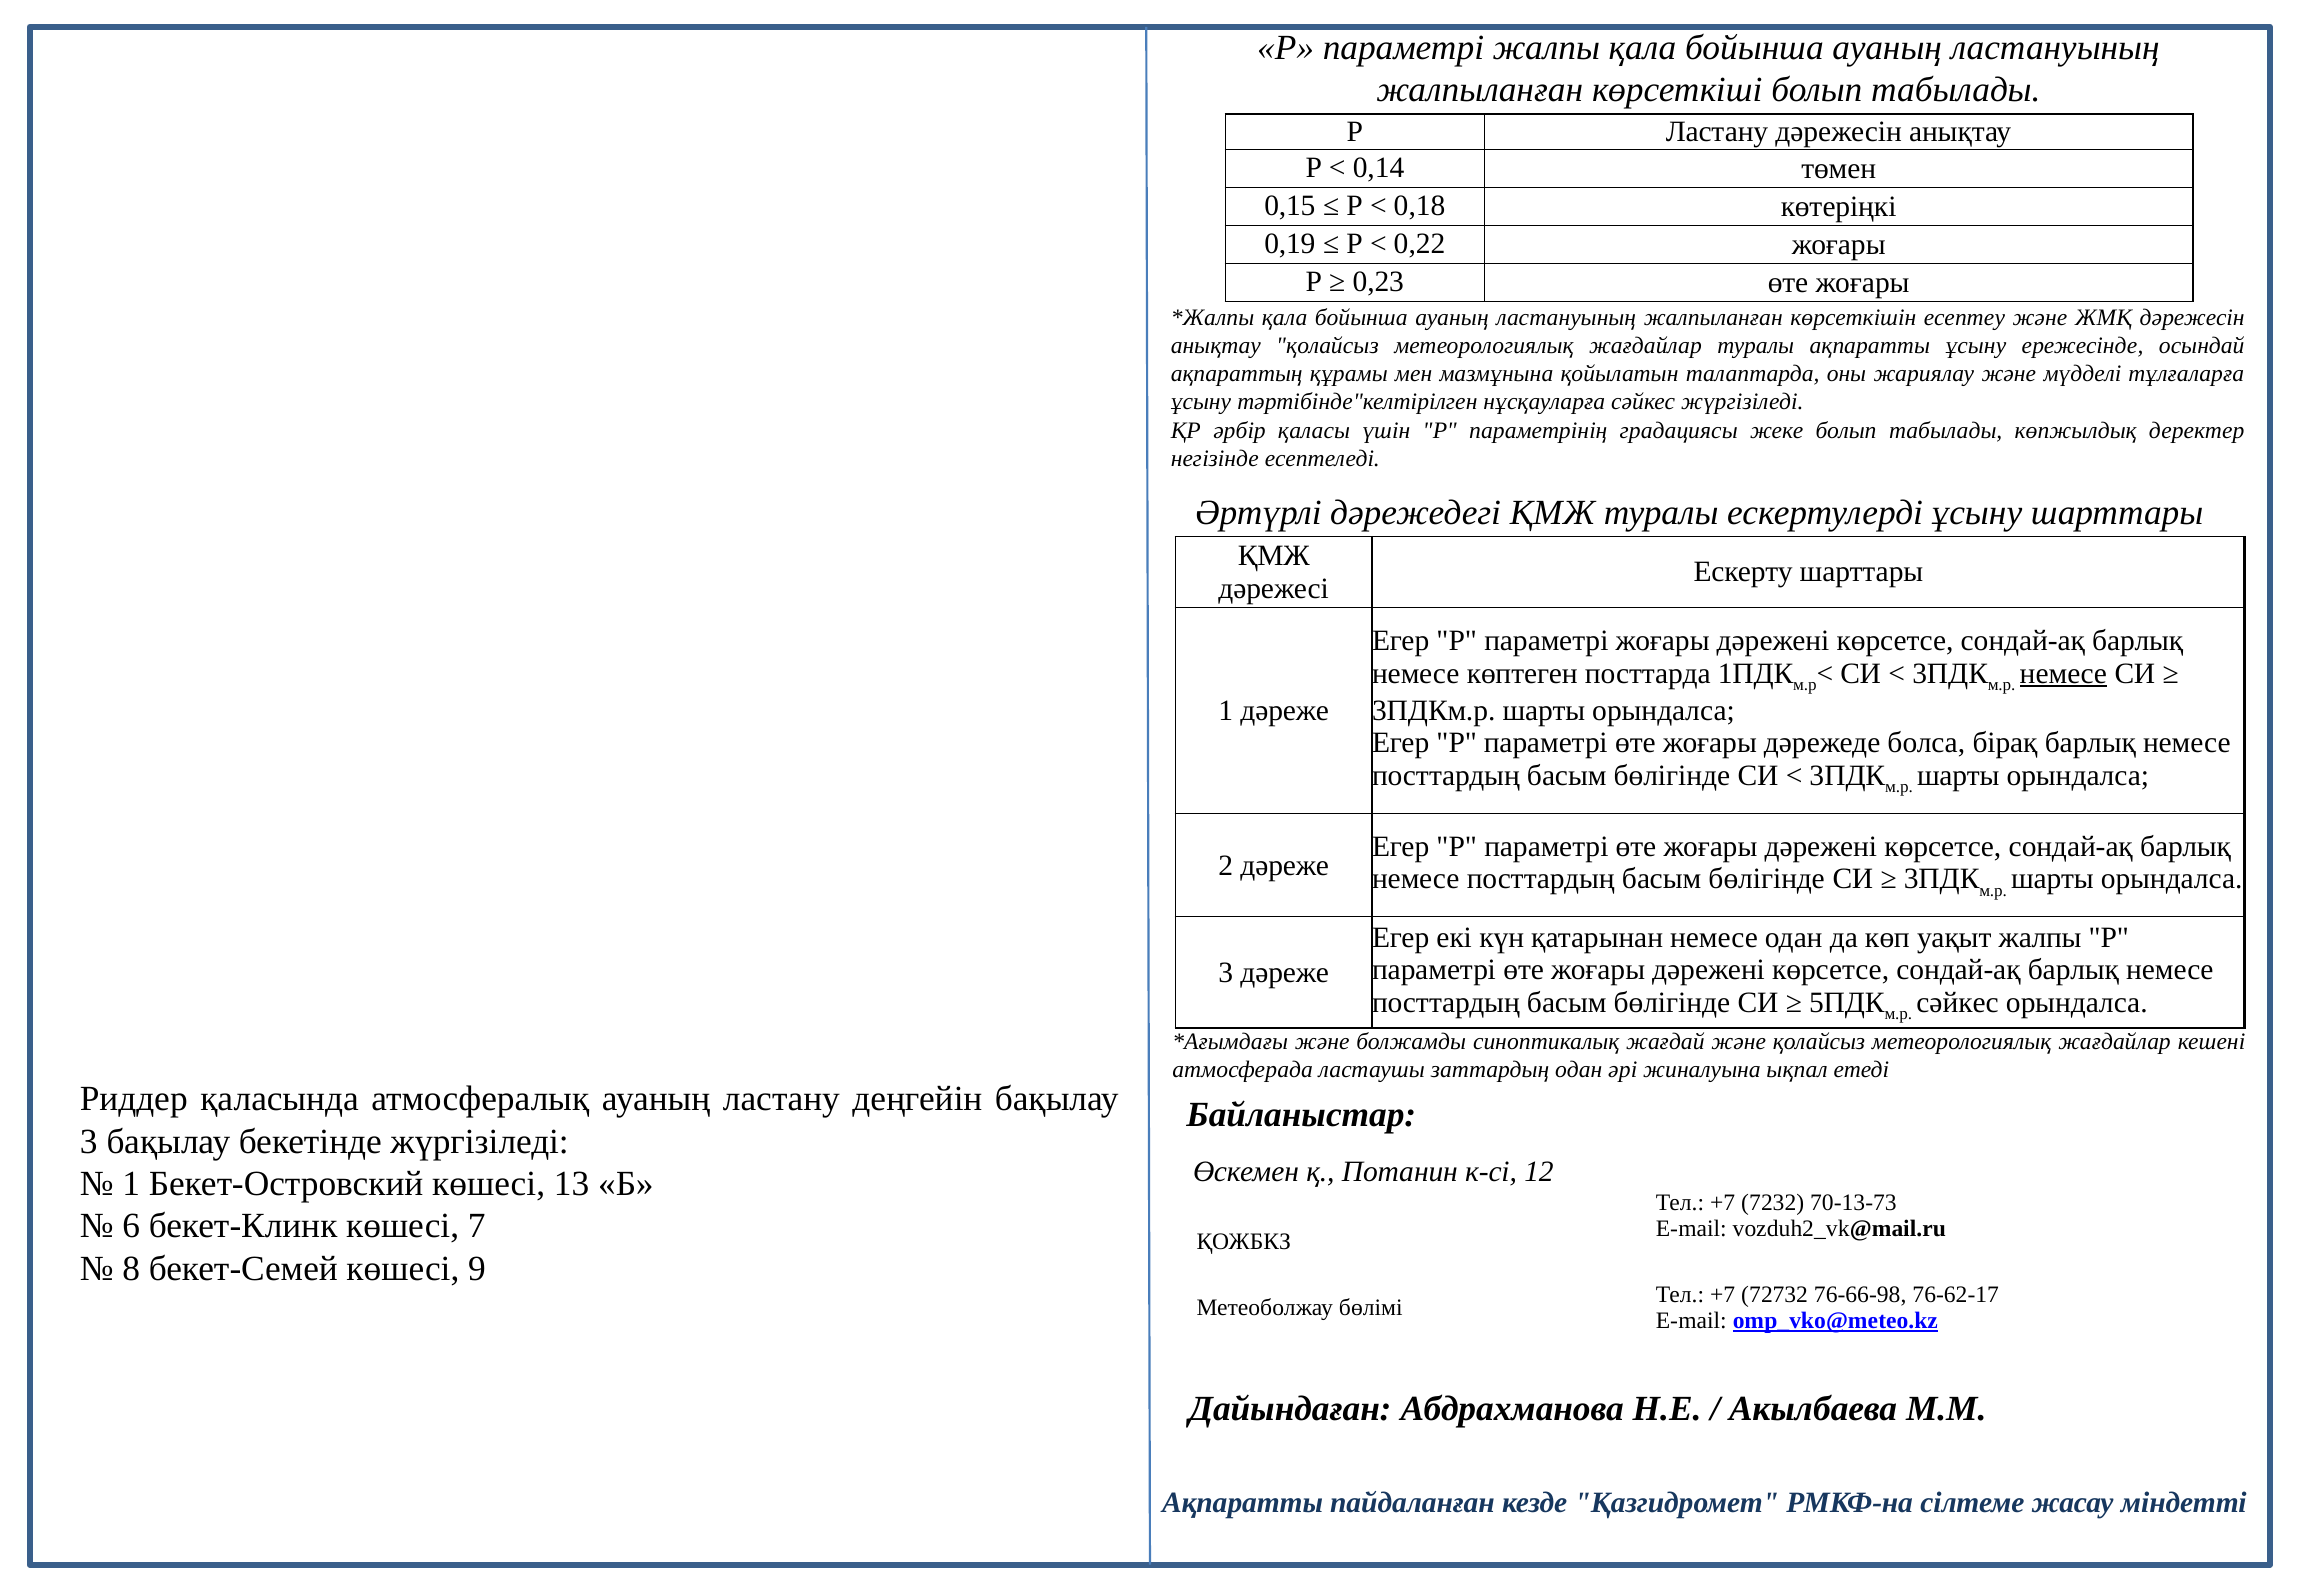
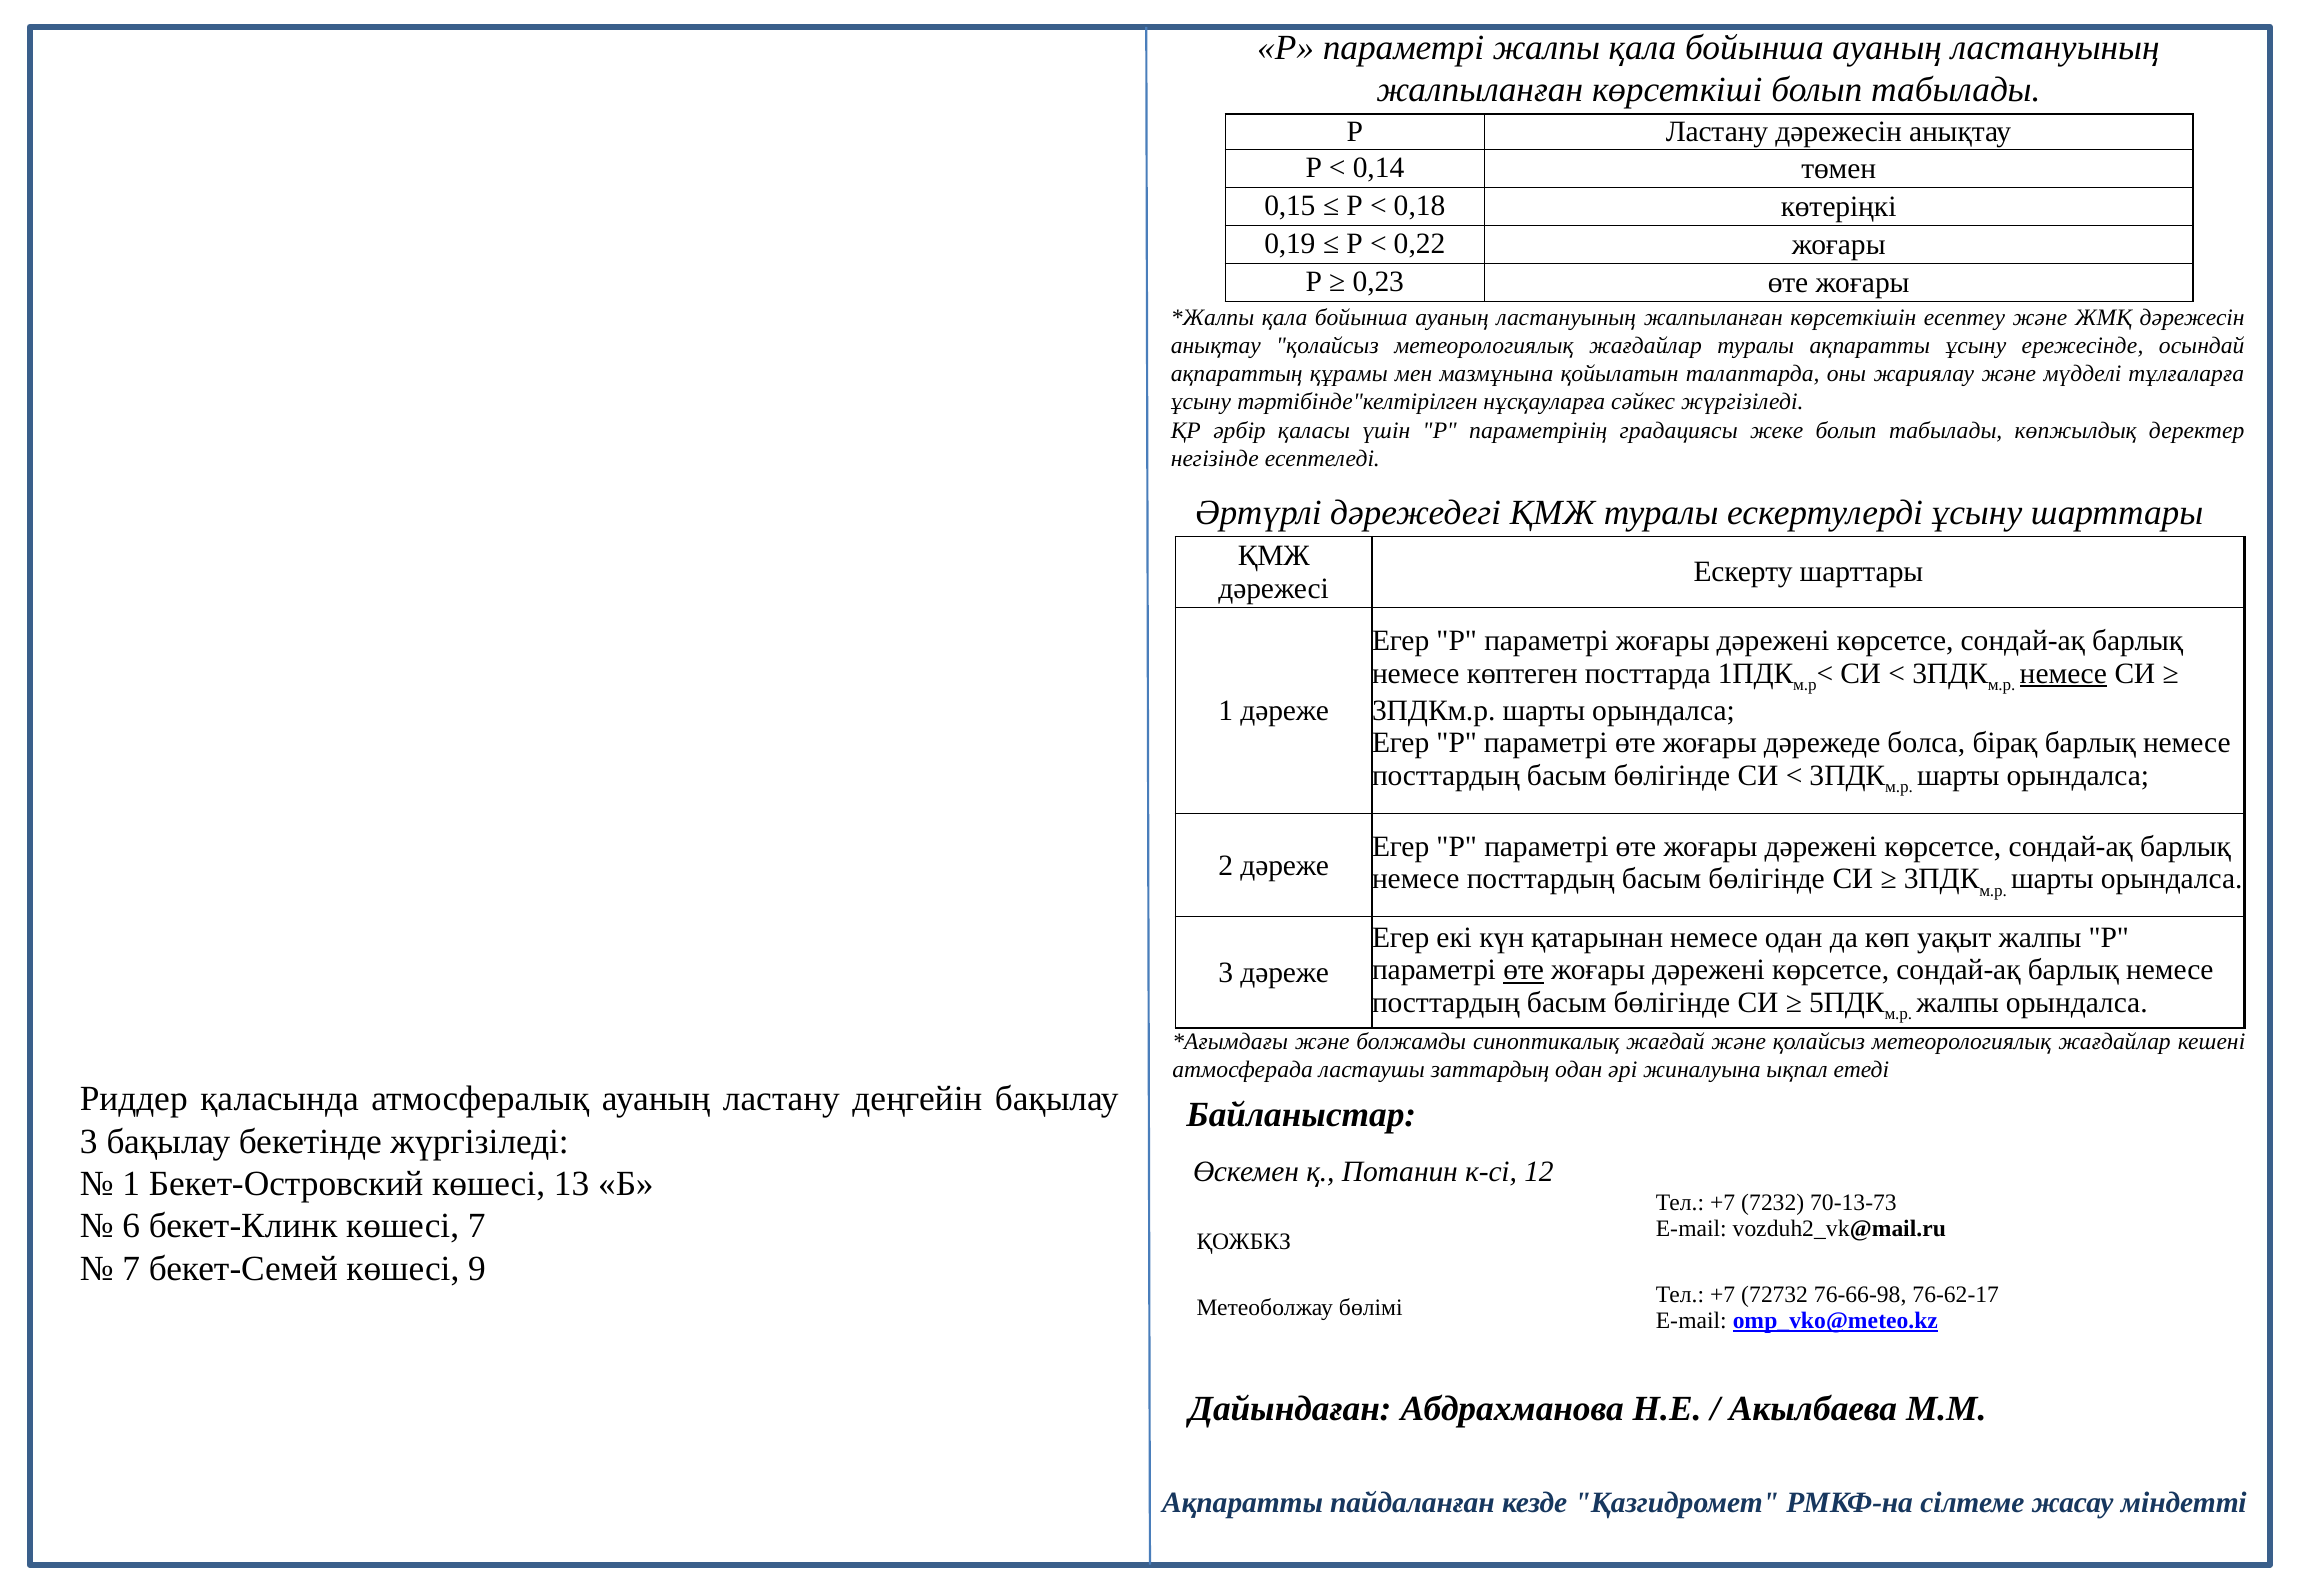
өте underline: none -> present (1524, 970)
сәйкес: сәйкес -> жалпы (1958, 1003)
8: 8 -> 7 (131, 1269)
